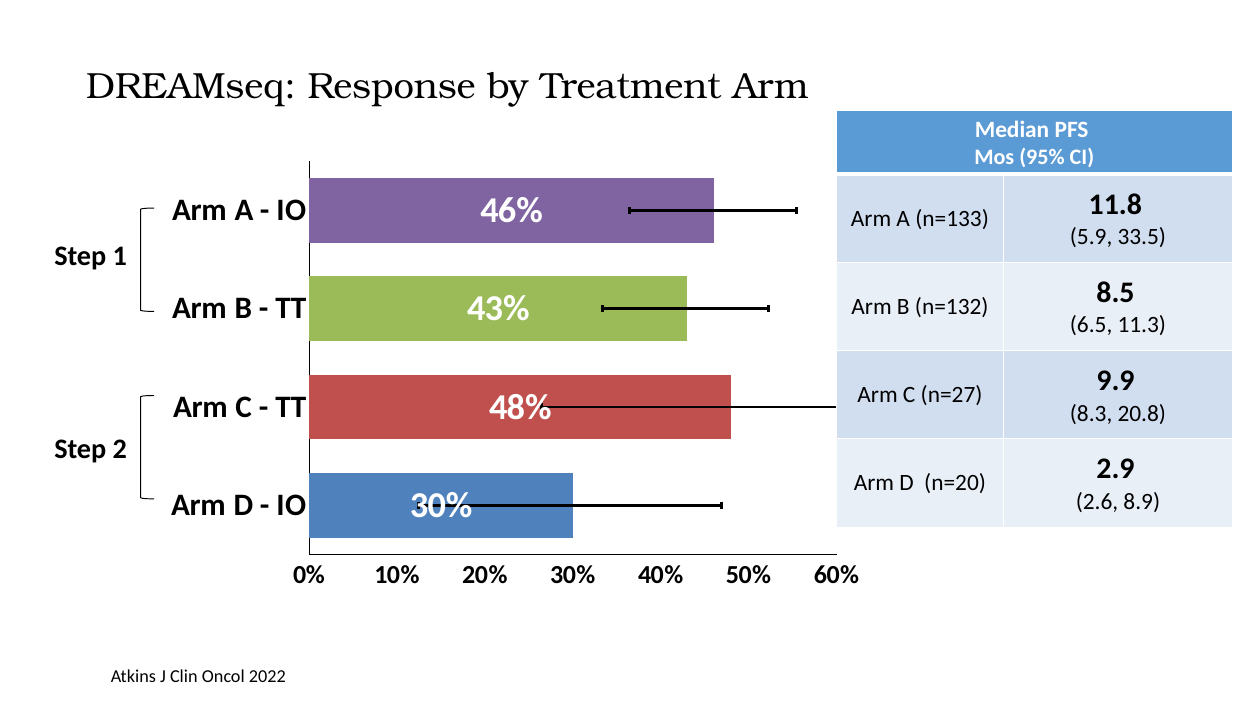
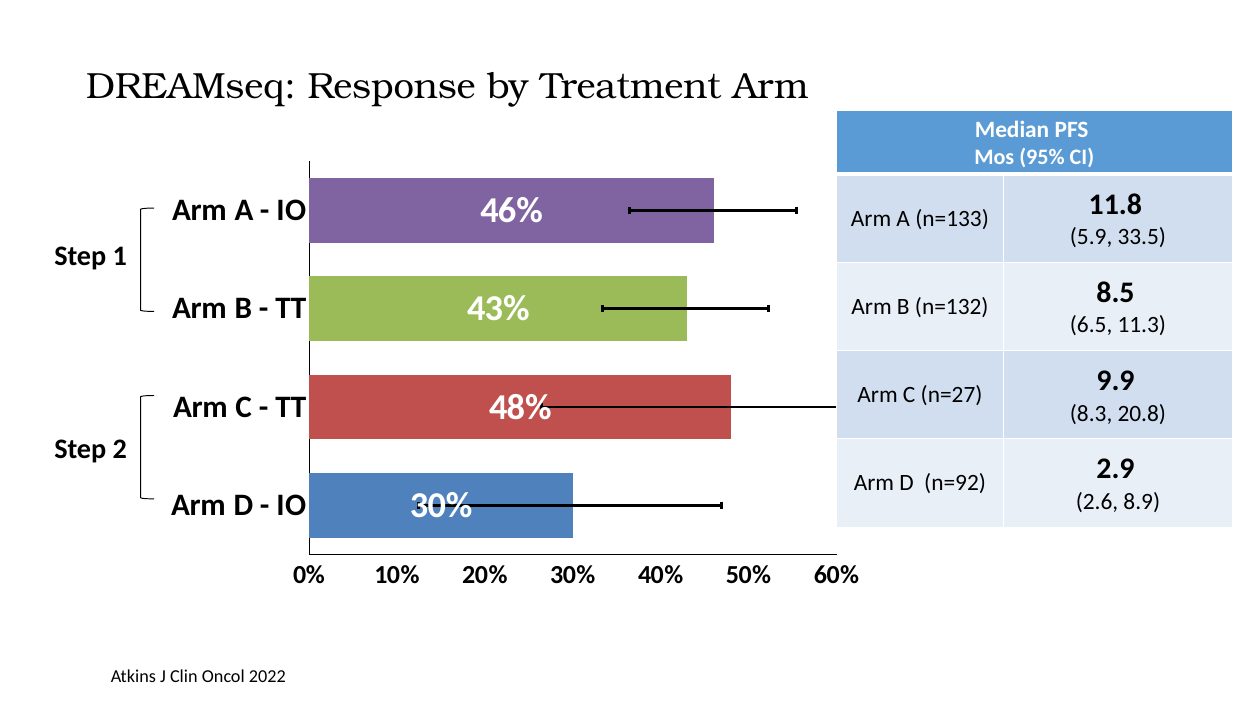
n=20: n=20 -> n=92 (955, 484)
